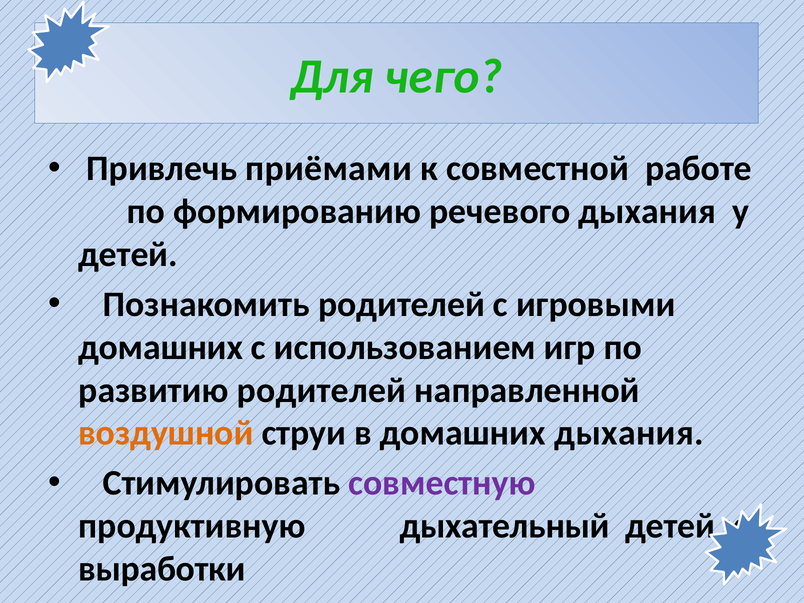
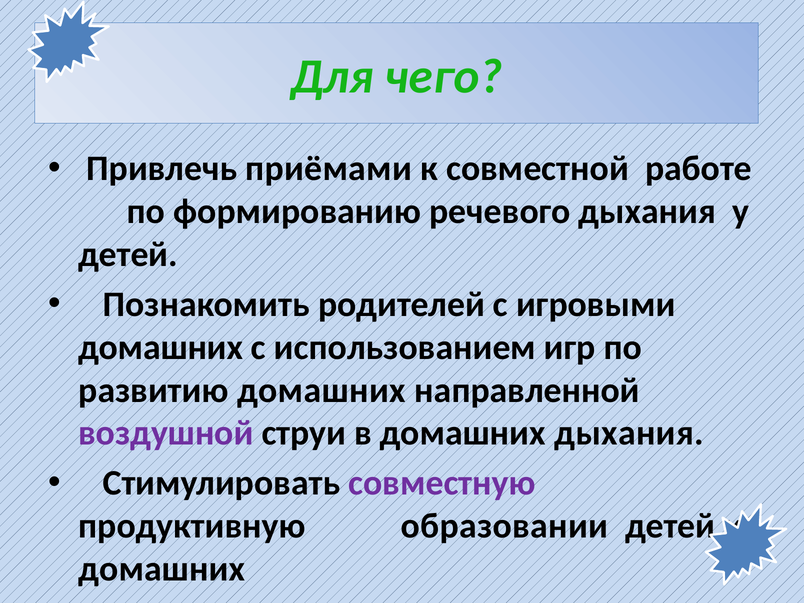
развитию родителей: родителей -> домашних (321, 390)
воздушной colour: orange -> purple (166, 433)
дыхательный: дыхательный -> образовании (504, 526)
выработки: выработки -> домашних (162, 569)
